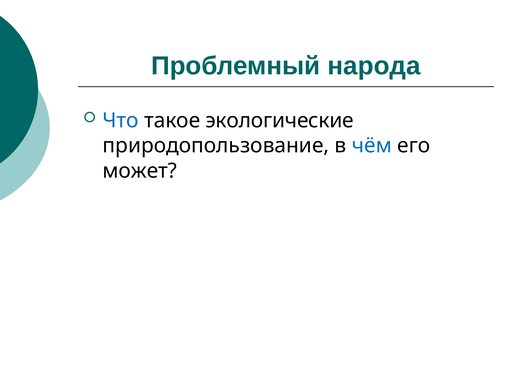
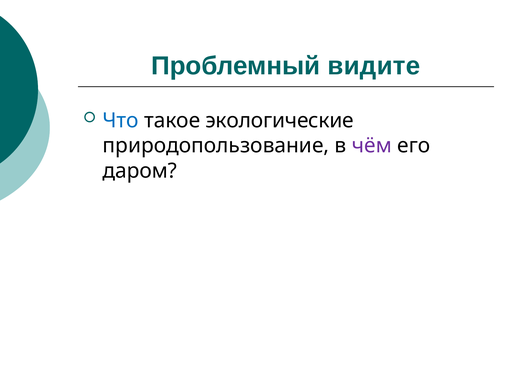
народа: народа -> видите (374, 66)
чём colour: blue -> purple (372, 146)
может: может -> даром (140, 171)
